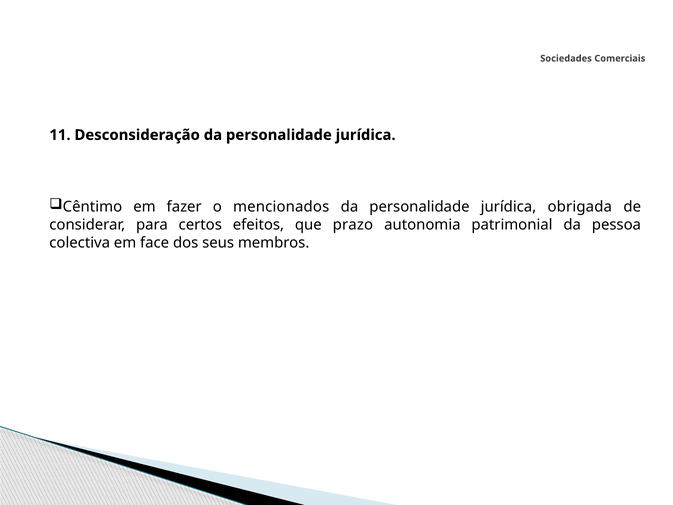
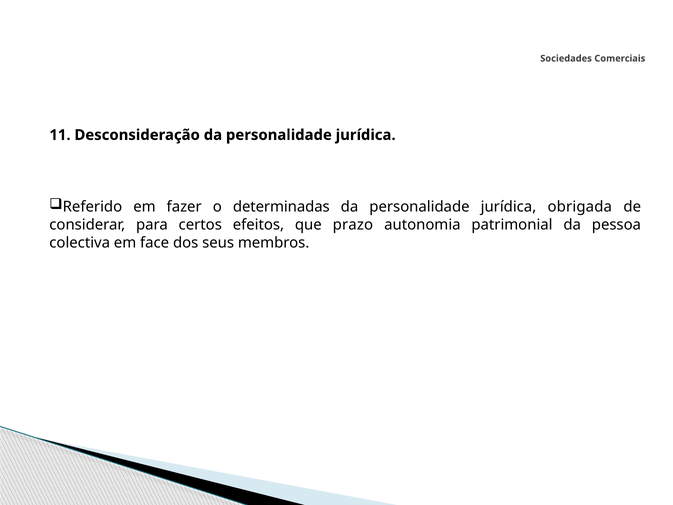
Cêntimo: Cêntimo -> Referido (92, 207)
mencionados: mencionados -> determinadas (281, 207)
